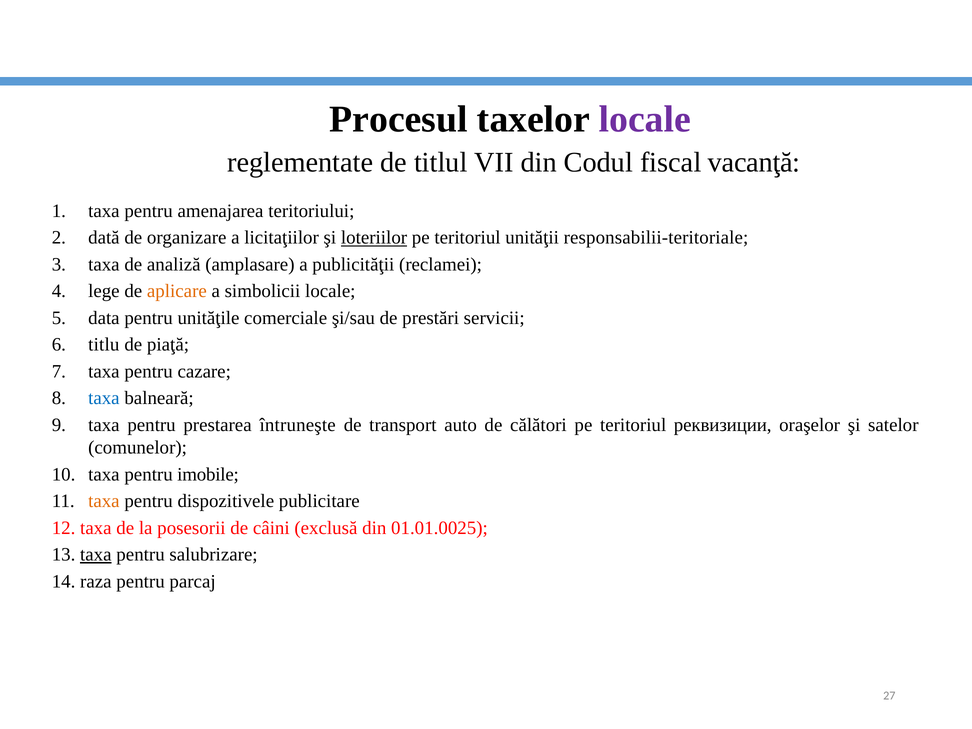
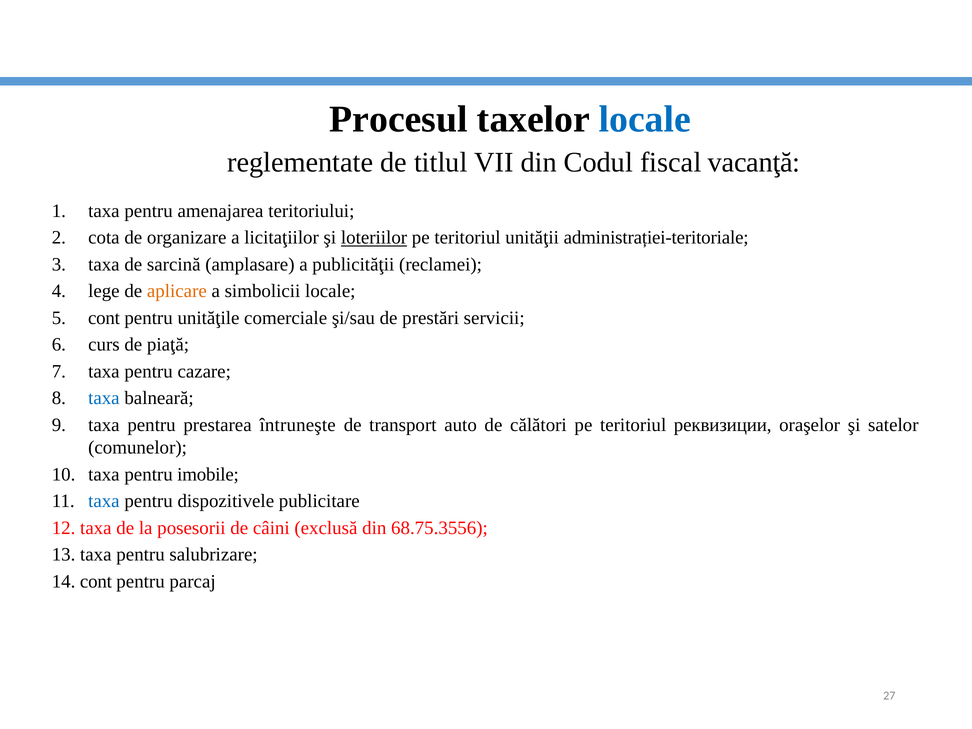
locale colour: purple -> blue (645, 119)
dată: dată -> cota (104, 238)
responsabilii-teritoriale: responsabilii-teritoriale -> administrației-teritoriale (656, 238)
analiză: analiză -> sarcină (174, 264)
data: data -> cont (104, 318)
titlu: titlu -> curs (104, 345)
taxa colour: orange -> blue (104, 501)
01.01.0025: 01.01.0025 -> 68.75.3556 (439, 528)
taxa underline: present -> none (96, 555)
14 raza: raza -> cont (96, 581)
